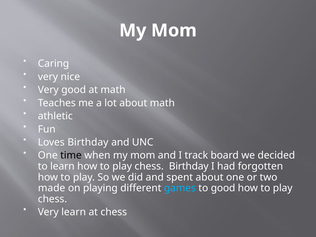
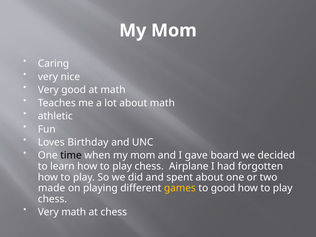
track: track -> gave (196, 155)
chess Birthday: Birthday -> Airplane (189, 166)
games colour: light blue -> yellow (180, 188)
Very learn: learn -> math (74, 212)
